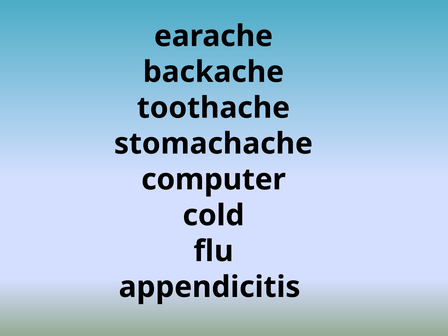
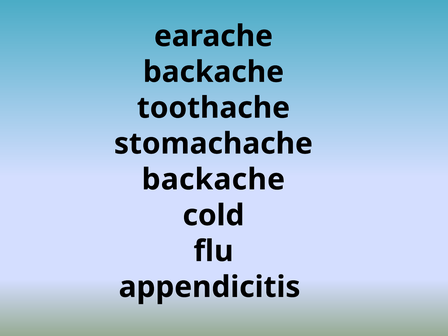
computer: computer -> backache (213, 180)
